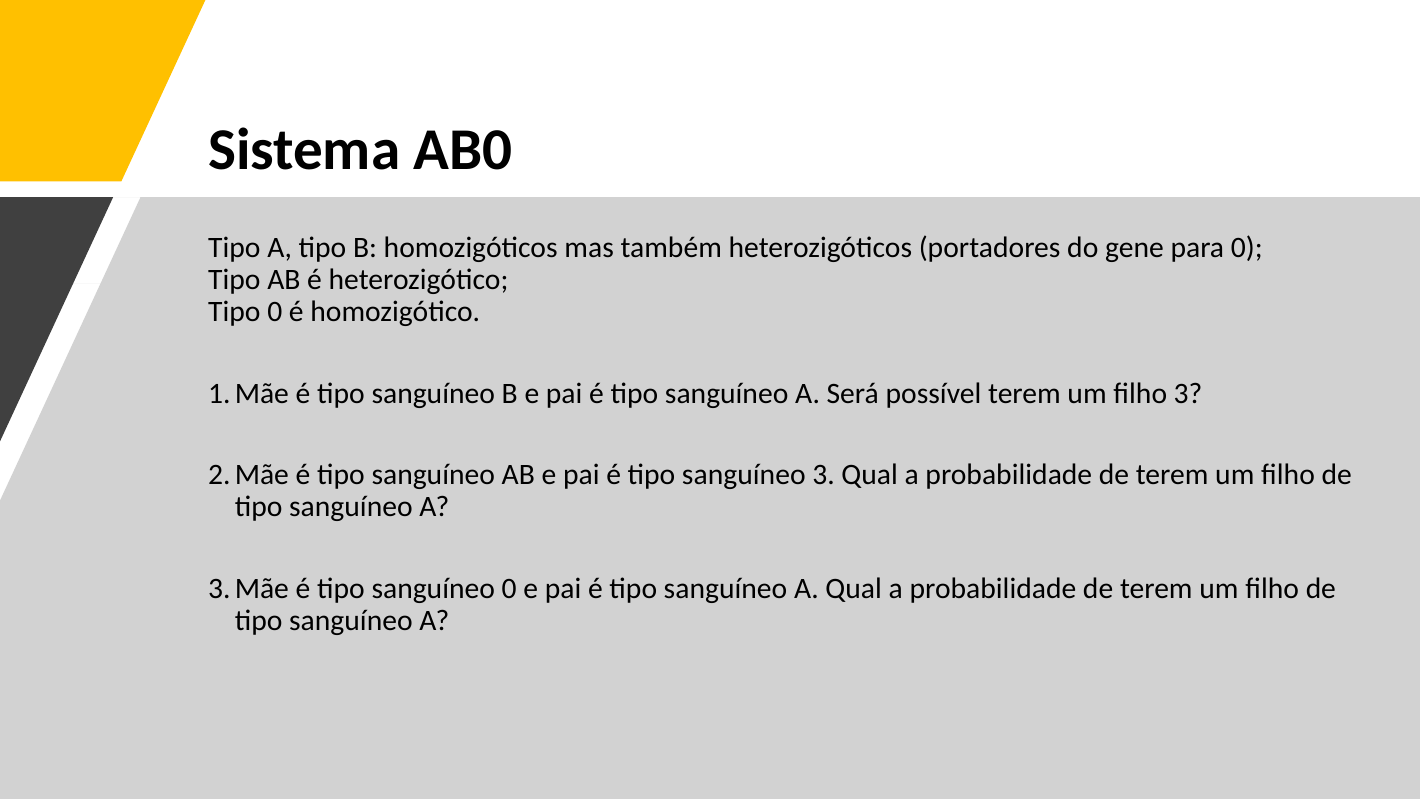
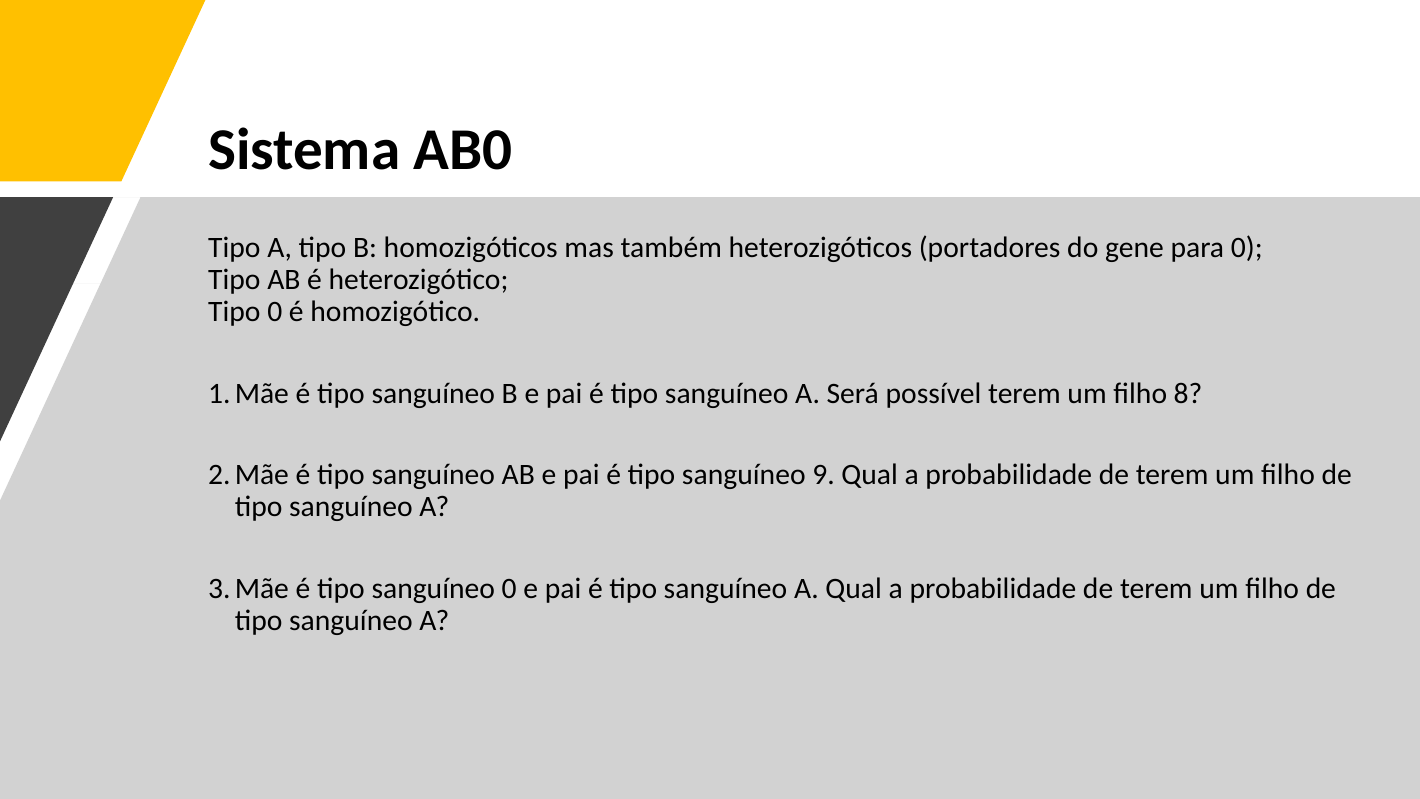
filho 3: 3 -> 8 (1188, 393)
sanguíneo 3: 3 -> 9 (824, 475)
